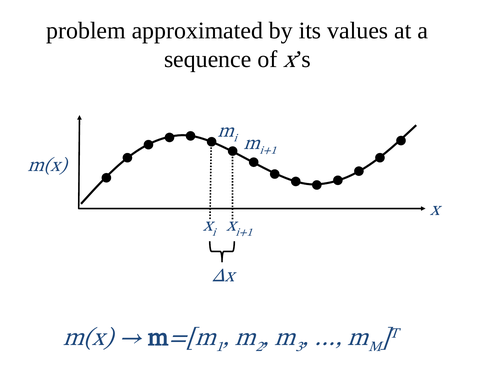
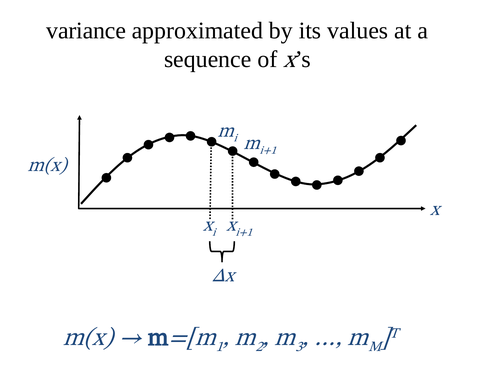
problem: problem -> variance (86, 31)
